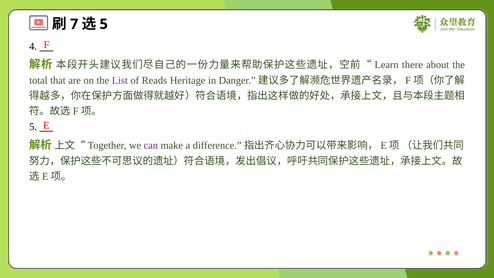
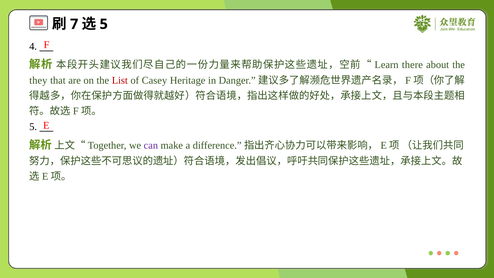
total: total -> they (38, 80)
List colour: purple -> red (120, 80)
Reads: Reads -> Casey (154, 80)
